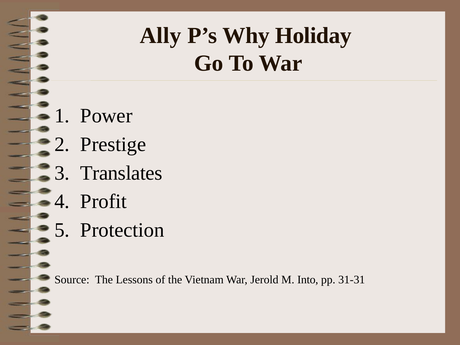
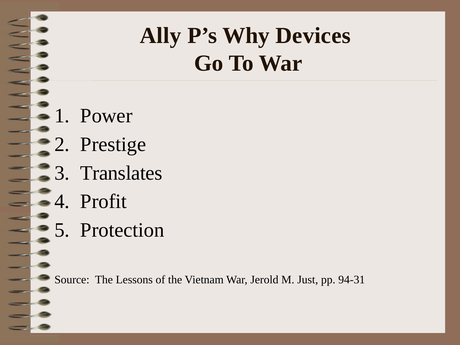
Holiday: Holiday -> Devices (313, 36)
Into: Into -> Just (308, 280)
31-31: 31-31 -> 94-31 (352, 280)
